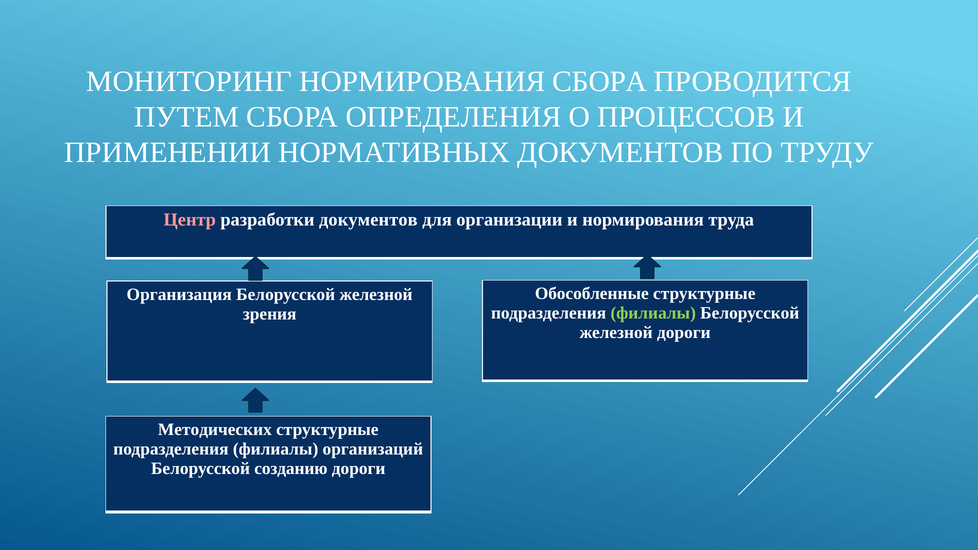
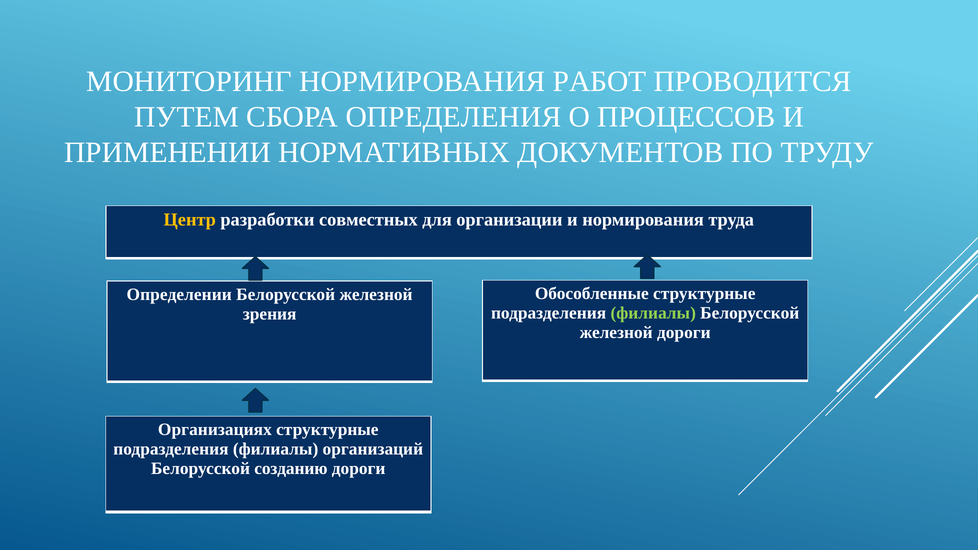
НОРМИРОВАНИЯ СБОРА: СБОРА -> РАБОТ (600, 82)
Центр colour: pink -> yellow (190, 220)
разработки документов: документов -> совместных (368, 220)
Организация: Организация -> Определении (179, 295)
Методических: Методических -> Организациях (215, 430)
